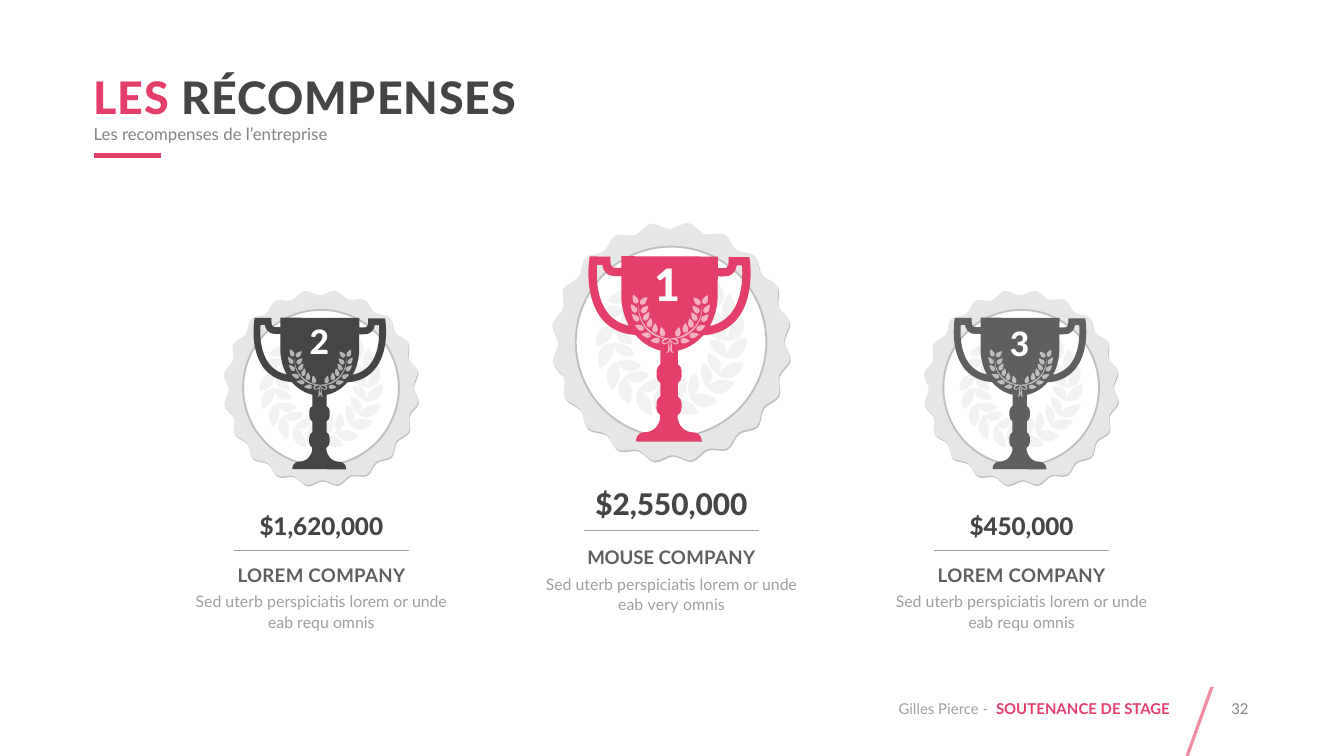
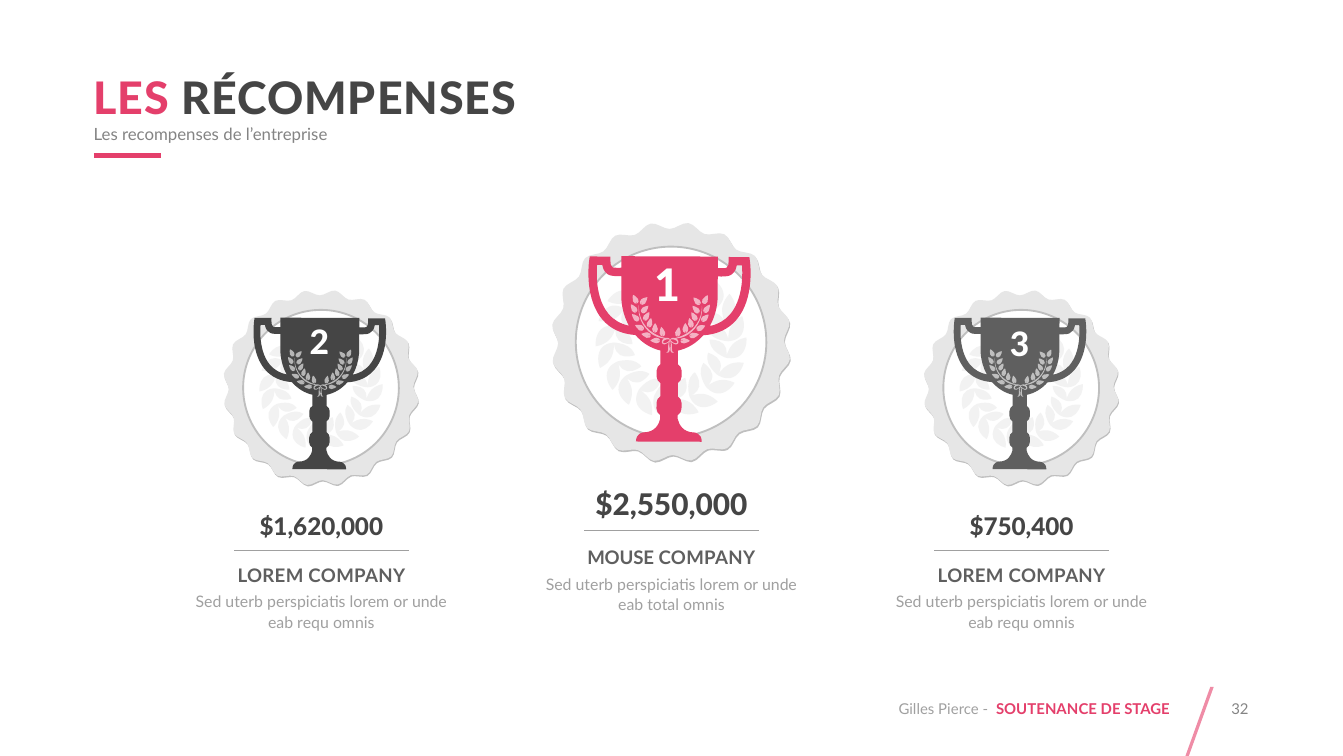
$450,000: $450,000 -> $750,400 (1022, 527)
very: very -> total (663, 605)
